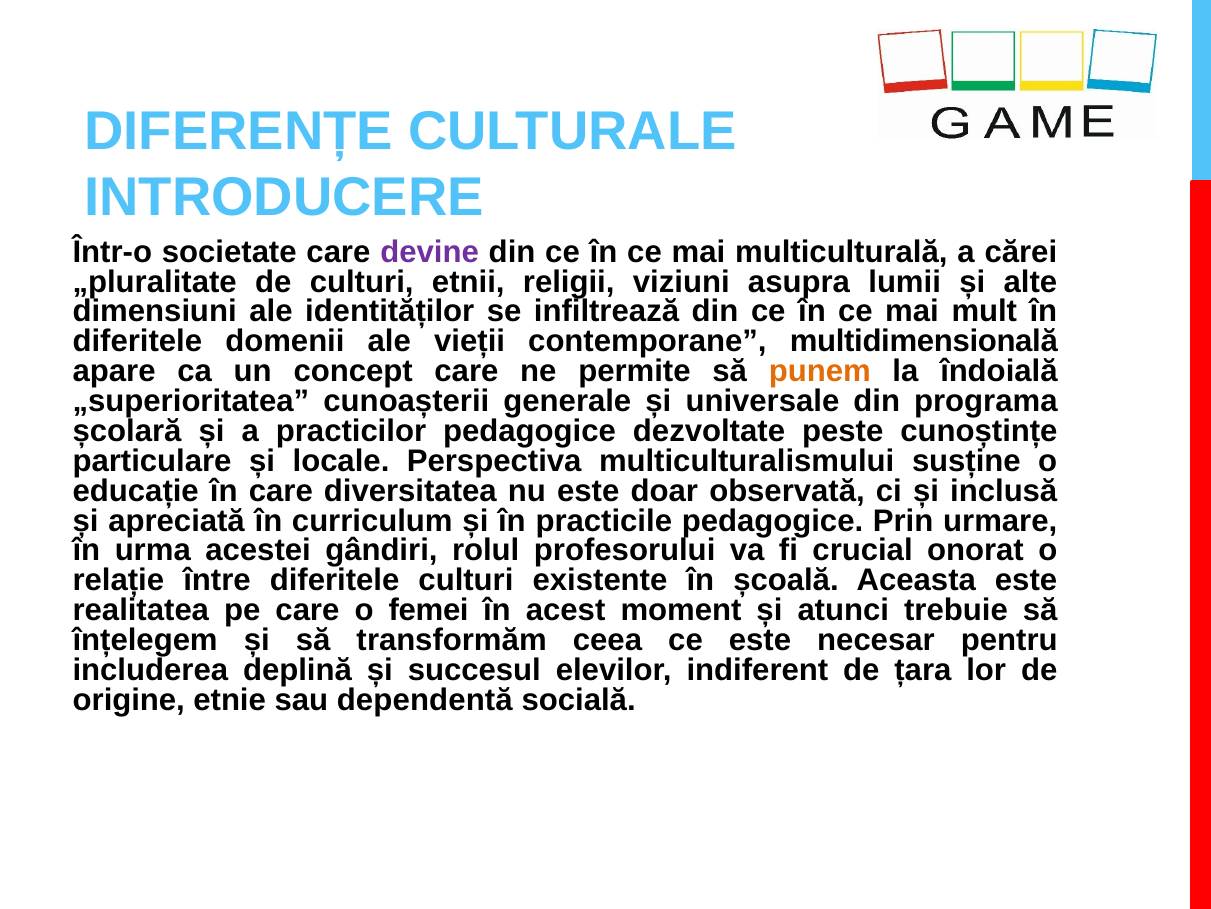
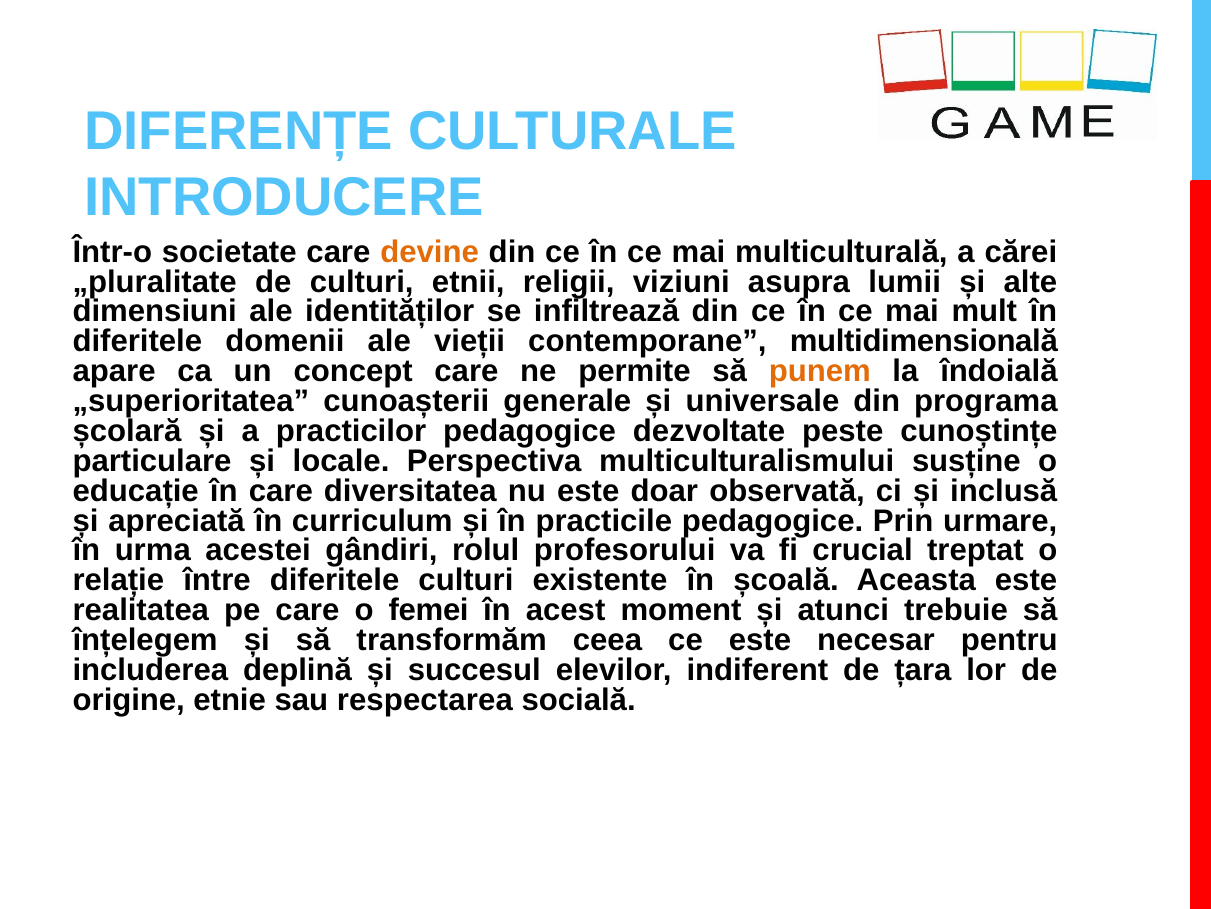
devine colour: purple -> orange (430, 252)
onorat: onorat -> treptat (975, 550)
dependentă: dependentă -> respectarea (425, 699)
